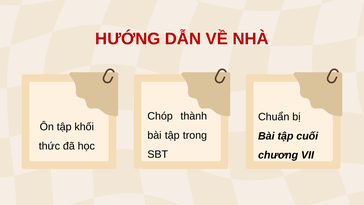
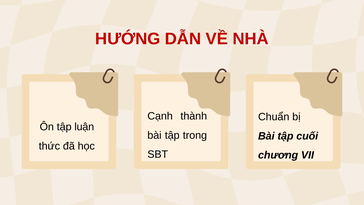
Chóp: Chóp -> Cạnh (160, 116)
khối: khối -> luận (84, 127)
